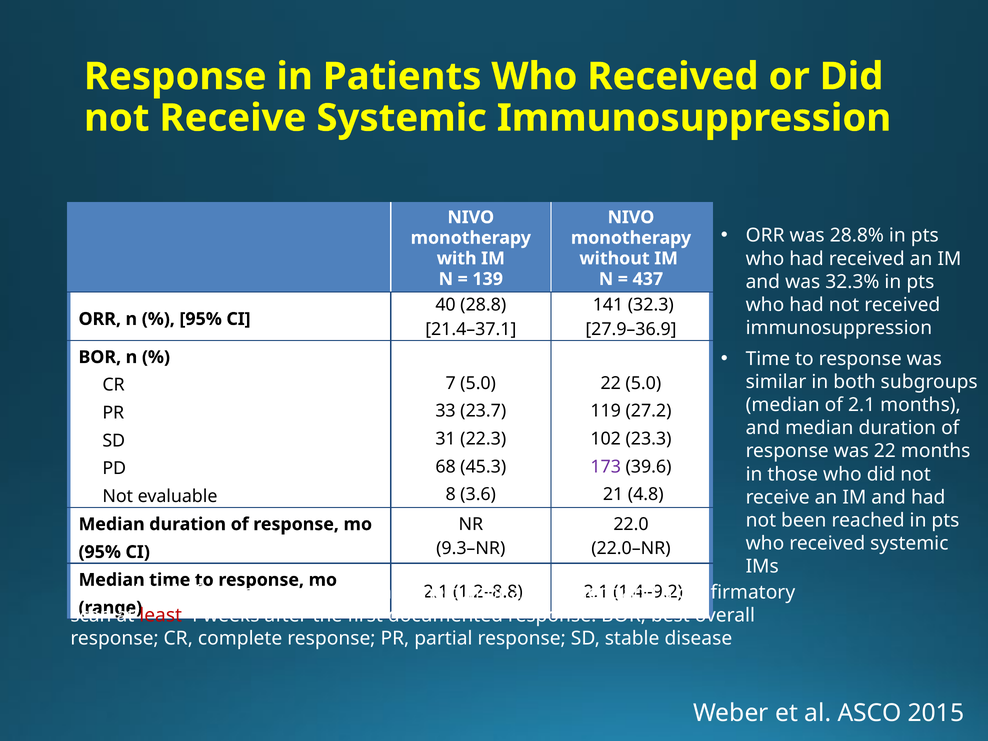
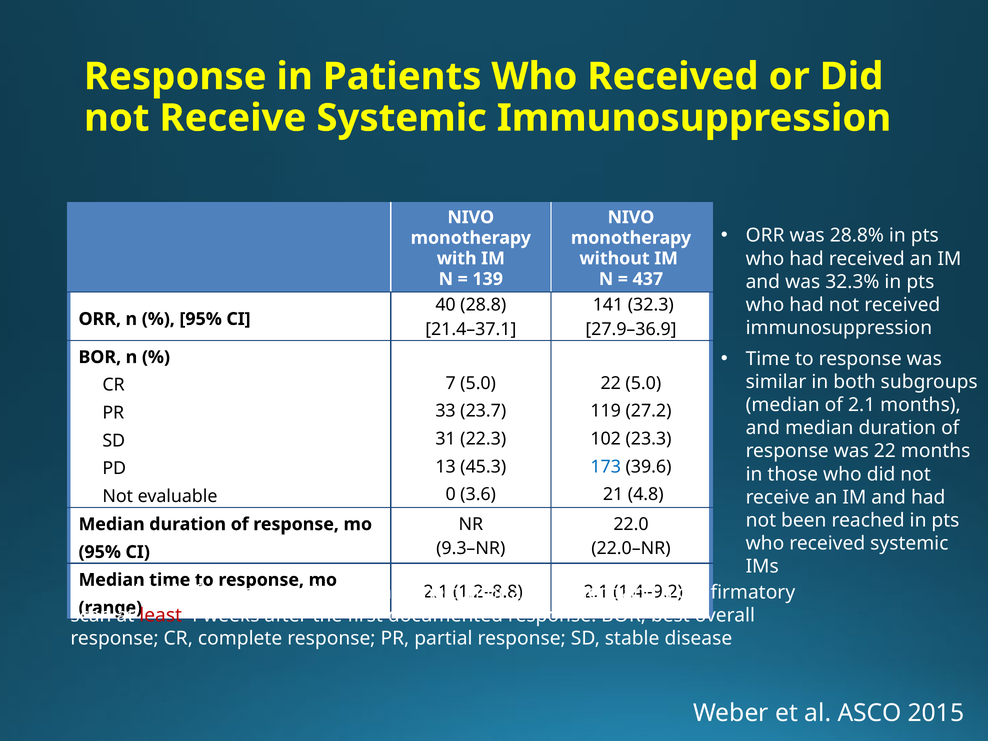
68: 68 -> 13 (446, 467)
173 colour: purple -> blue (606, 467)
8: 8 -> 0 (451, 495)
